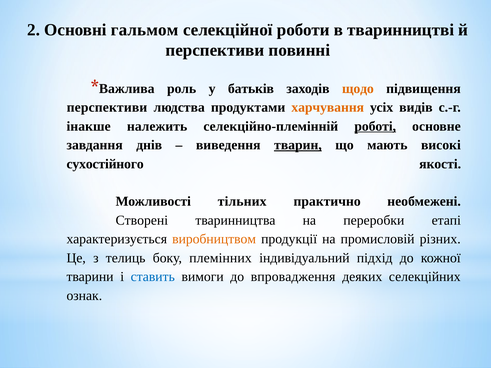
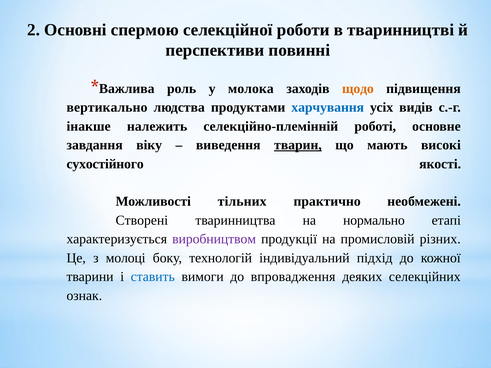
гальмом: гальмом -> спермою (145, 30)
батьків: батьків -> молока (251, 89)
перспективи: перспективи -> вертикально (107, 107)
харчування colour: orange -> blue (328, 107)
роботі underline: present -> none (375, 126)
днів: днів -> віку (149, 145)
переробки: переробки -> нормально (374, 220)
виробництвом colour: orange -> purple (214, 239)
телиць: телиць -> молоці (126, 258)
племінних: племінних -> технологій (221, 258)
